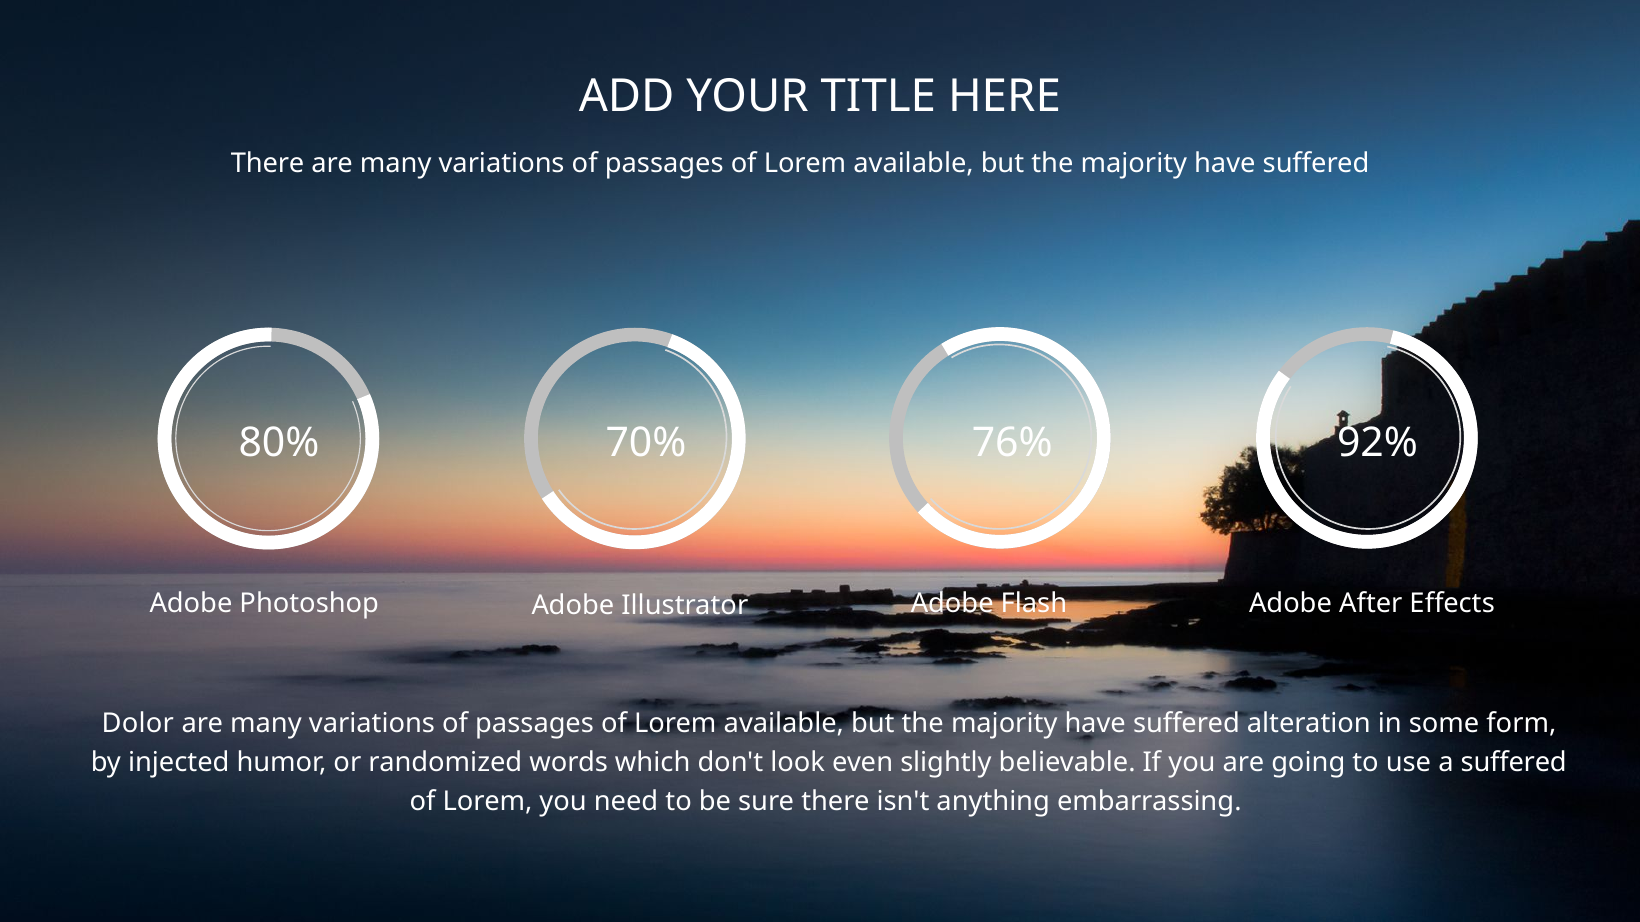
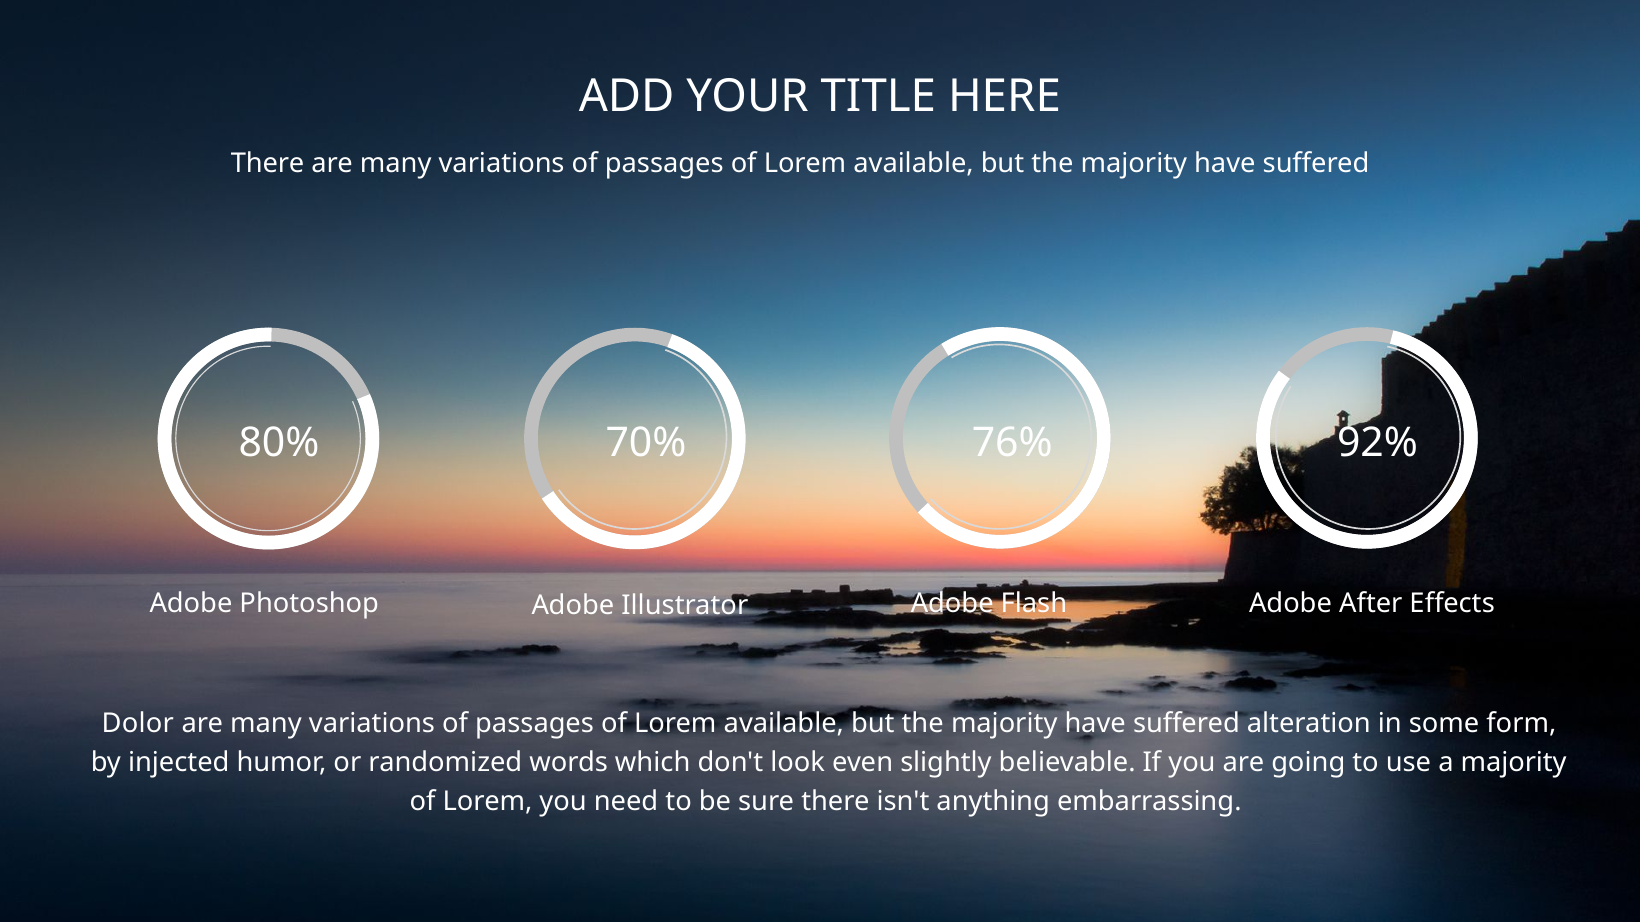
a suffered: suffered -> majority (1514, 763)
